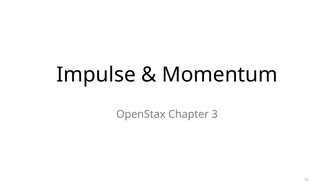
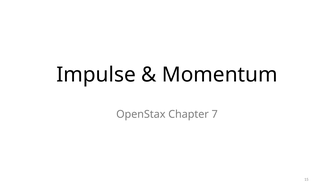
3: 3 -> 7 (215, 114)
